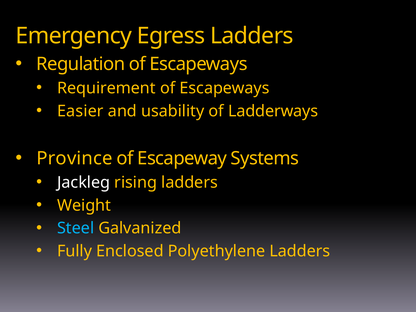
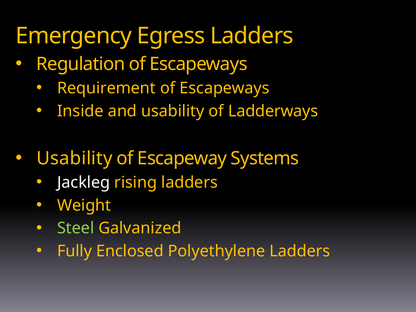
Easier: Easier -> Inside (80, 111)
Province: Province -> Usability (75, 158)
Steel colour: light blue -> light green (76, 228)
